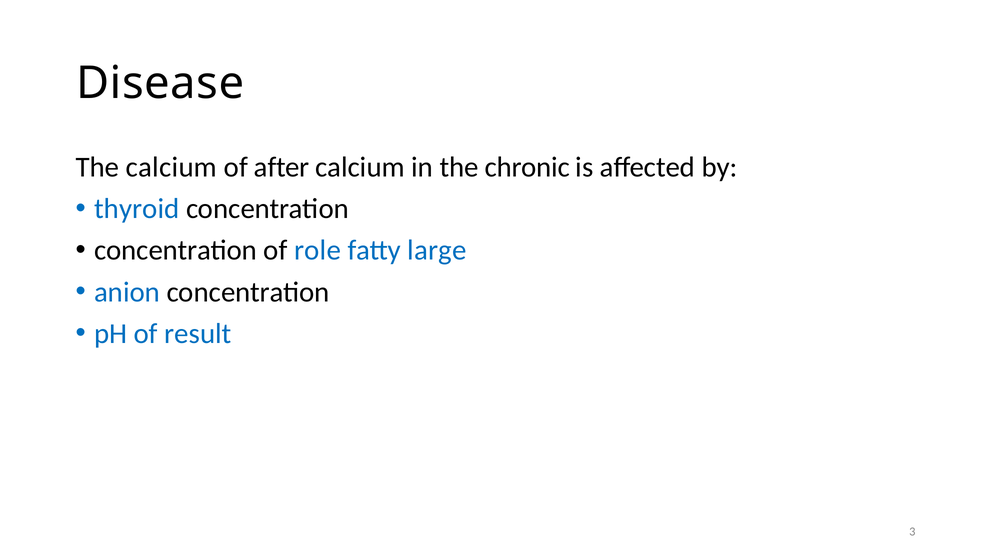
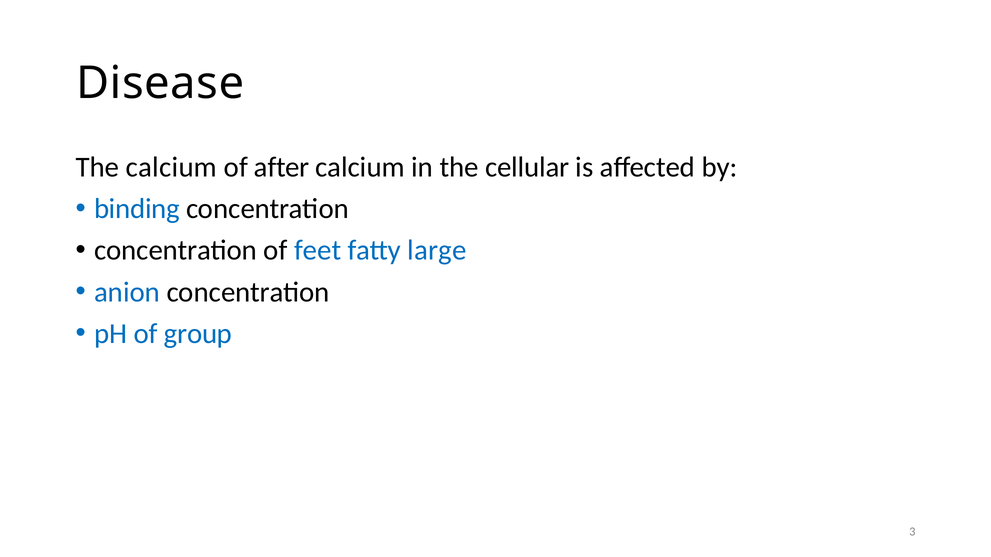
chronic: chronic -> cellular (527, 168)
thyroid: thyroid -> binding (137, 209)
role: role -> feet (318, 251)
result: result -> group (198, 334)
